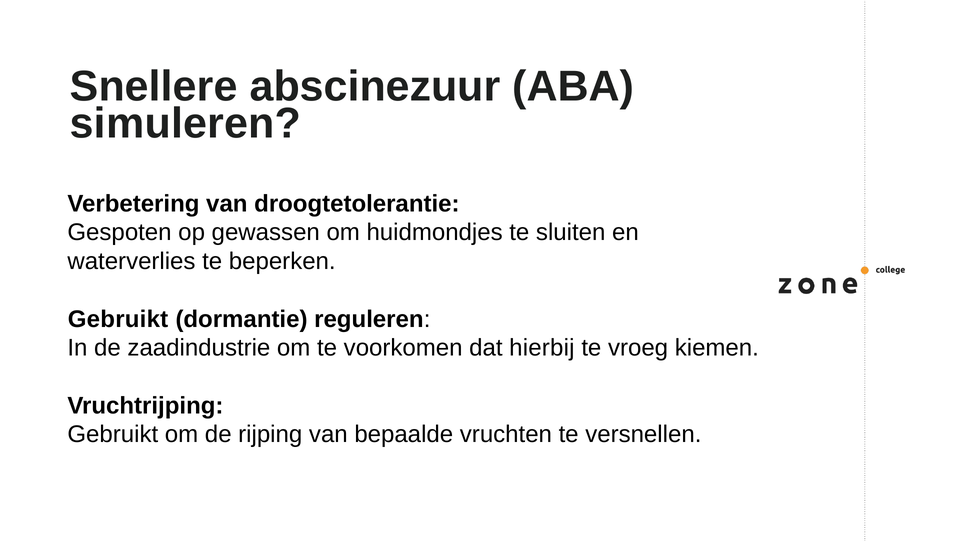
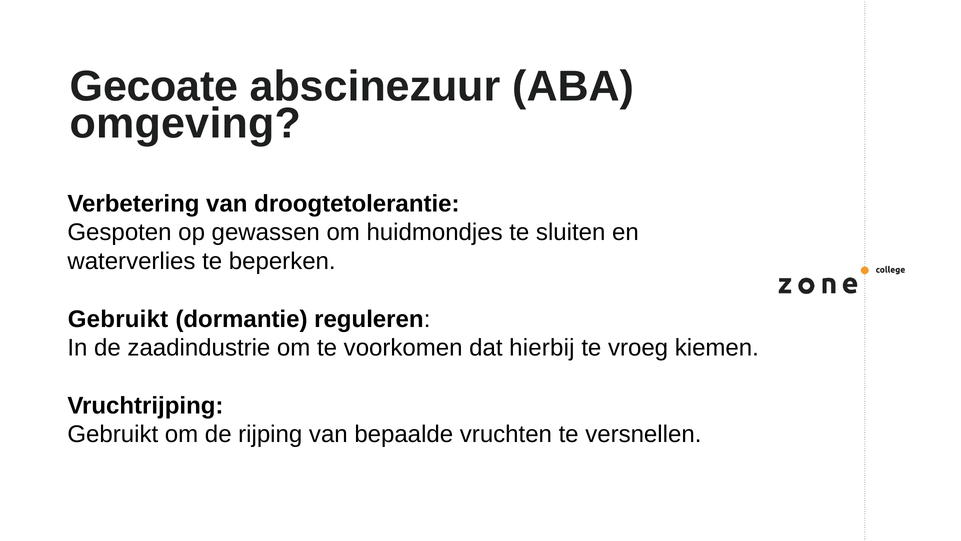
Snellere: Snellere -> Gecoate (154, 86)
simuleren: simuleren -> omgeving (185, 124)
